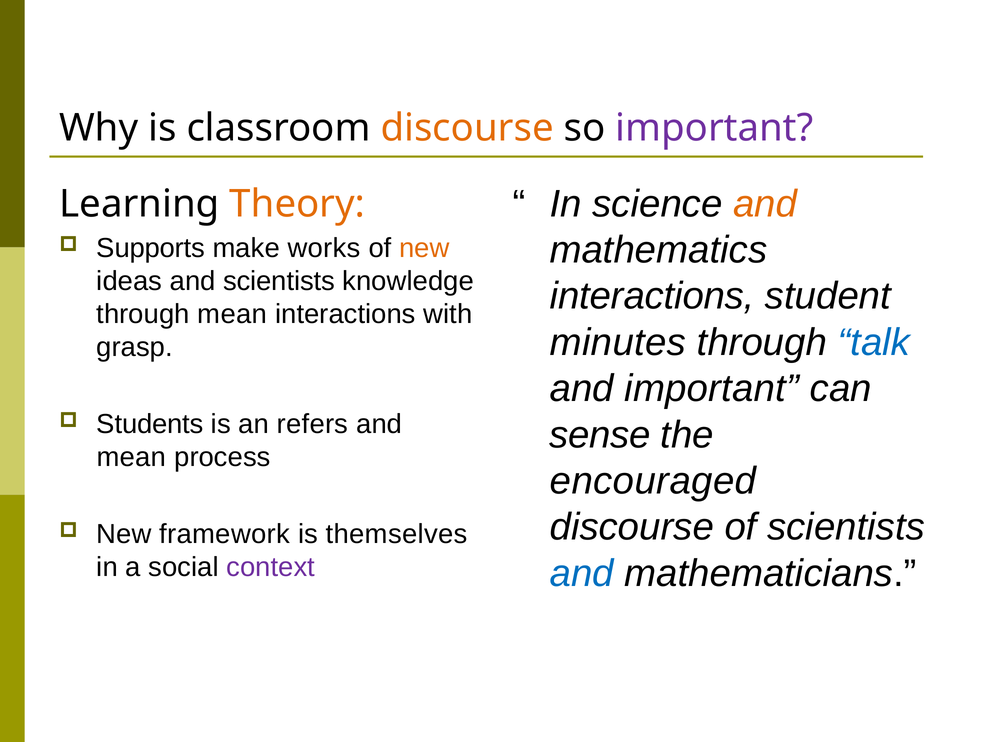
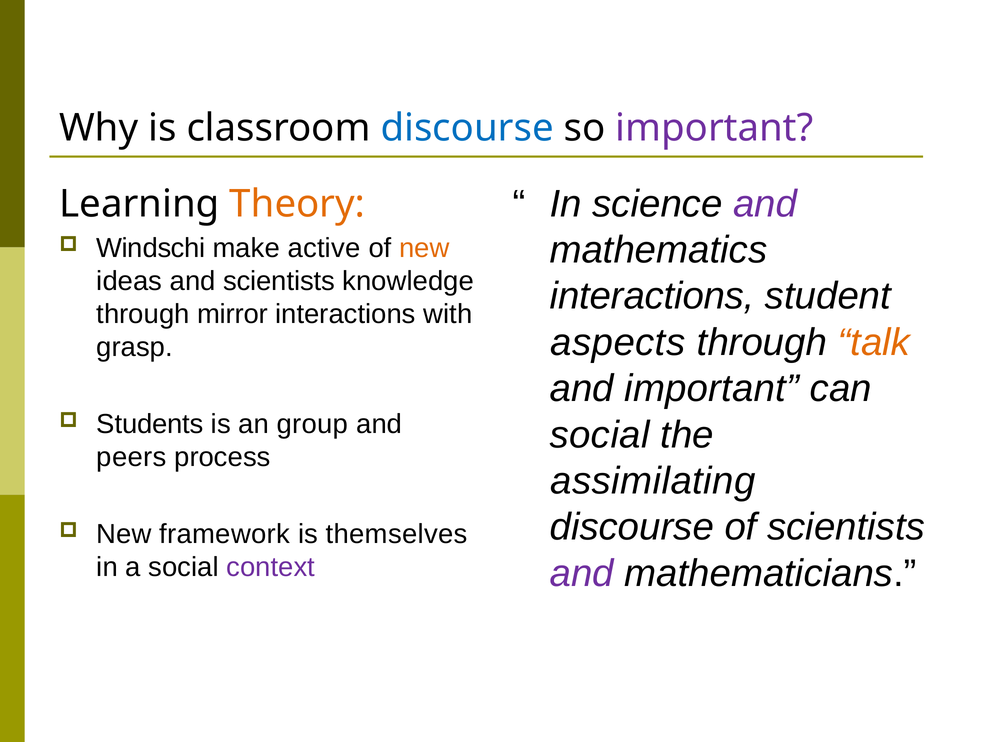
discourse colour: orange -> blue (467, 128)
and colour: orange -> purple (765, 204)
Supports: Supports -> Windschi (151, 248)
works: works -> active (324, 248)
through mean: mean -> mirror (232, 314)
minutes: minutes -> aspects (618, 342)
talk colour: blue -> orange (874, 342)
refers: refers -> group (312, 424)
sense: sense -> social (600, 435)
mean: mean -> peers (131, 457)
encouraged: encouraged -> assimilating (653, 481)
and colour: blue -> purple (582, 573)
